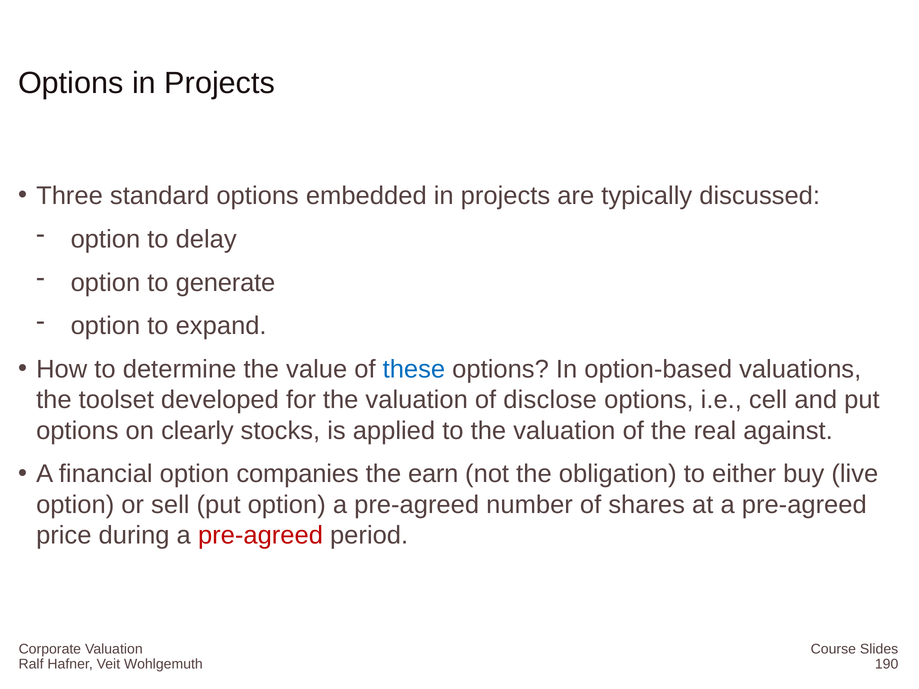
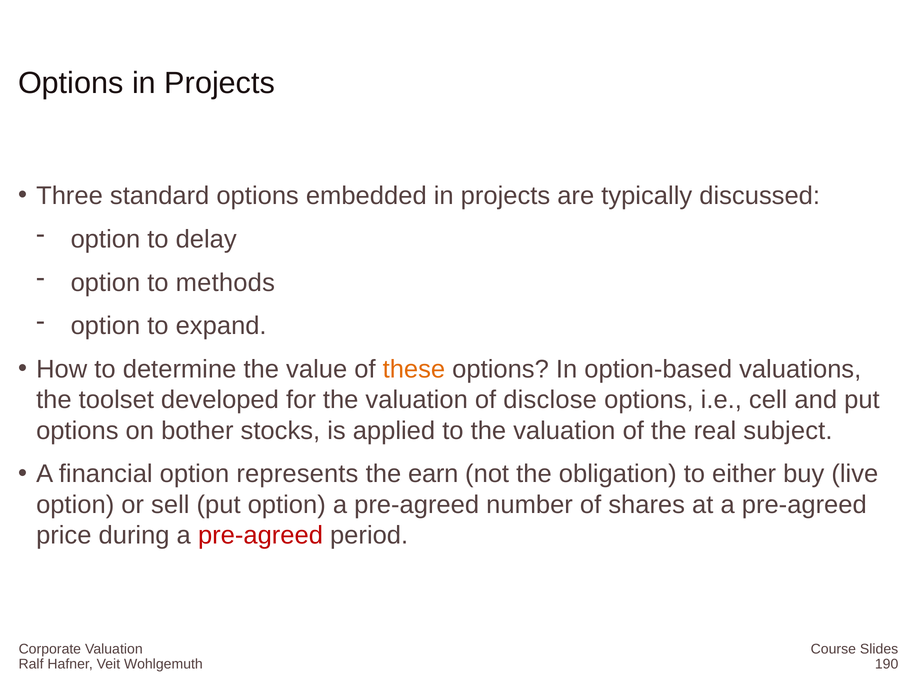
generate: generate -> methods (225, 283)
these colour: blue -> orange (414, 370)
clearly: clearly -> bother (197, 431)
against: against -> subject (788, 431)
companies: companies -> represents (297, 474)
